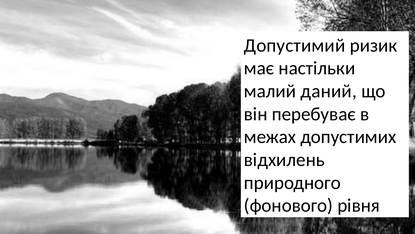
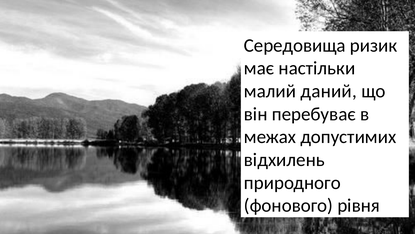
Допустимий: Допустимий -> Середовища (295, 45)
